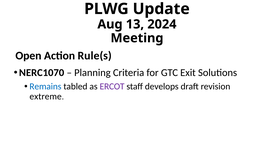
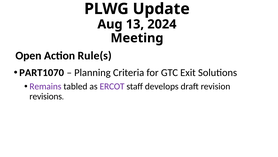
NERC1070: NERC1070 -> PART1070 (42, 72)
Remains colour: blue -> purple (45, 86)
extreme: extreme -> revisions (46, 96)
